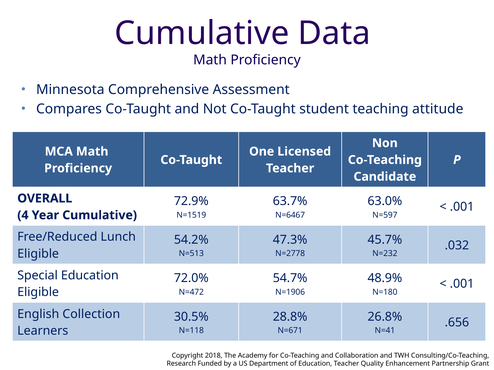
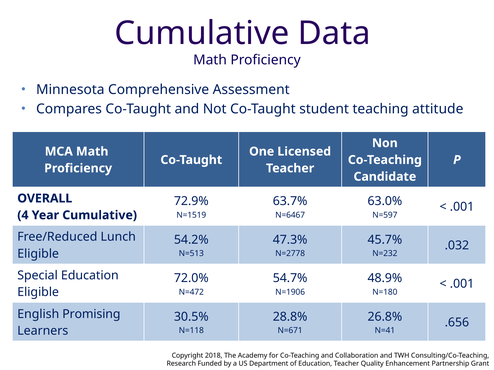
Collection: Collection -> Promising (91, 314)
